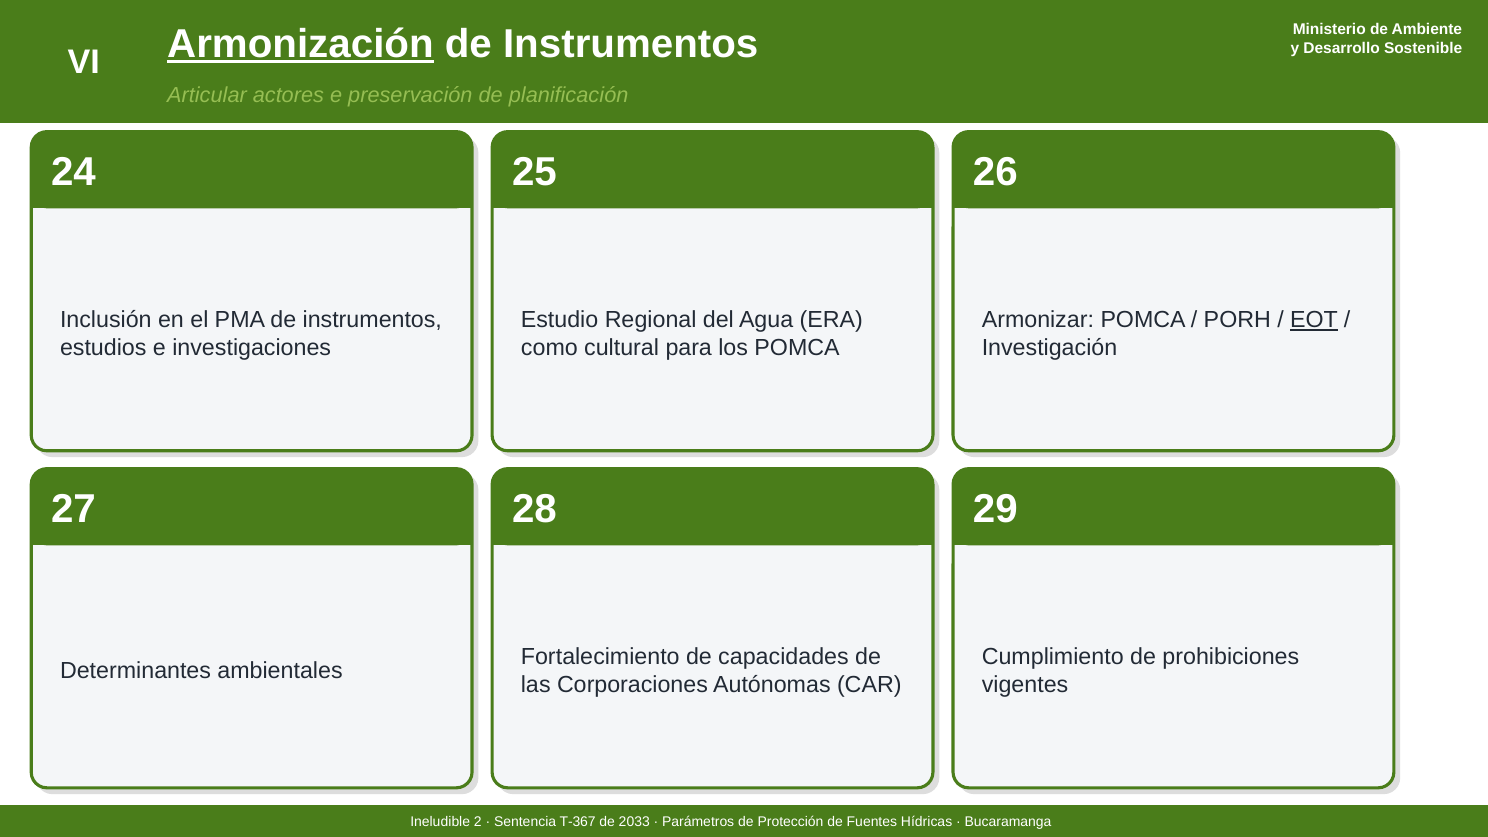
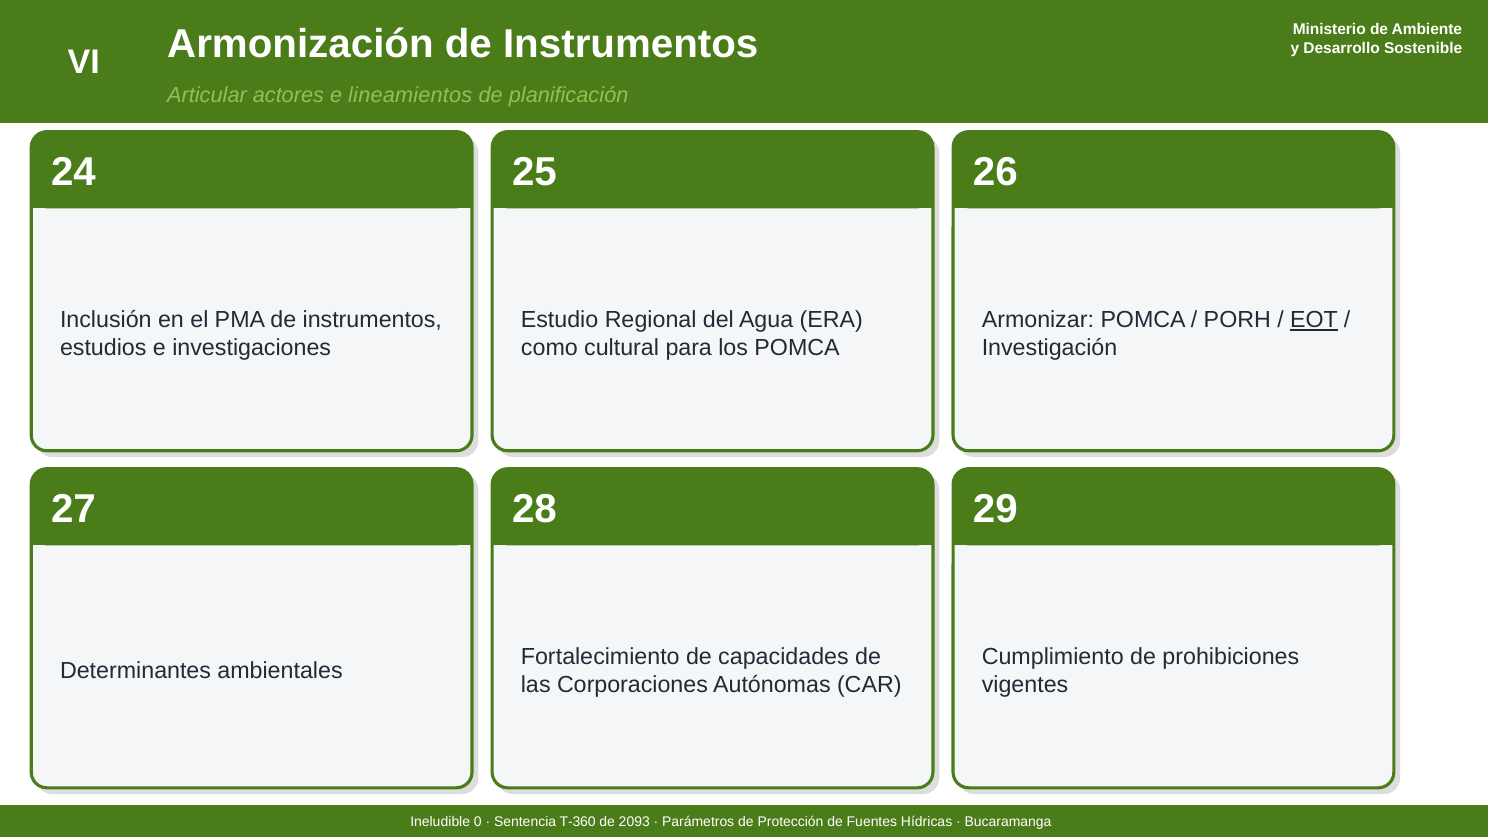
Armonización underline: present -> none (300, 44)
preservación: preservación -> lineamientos (410, 95)
2: 2 -> 0 (478, 822)
T-367: T-367 -> T-360 (578, 822)
2033: 2033 -> 2093 (634, 822)
